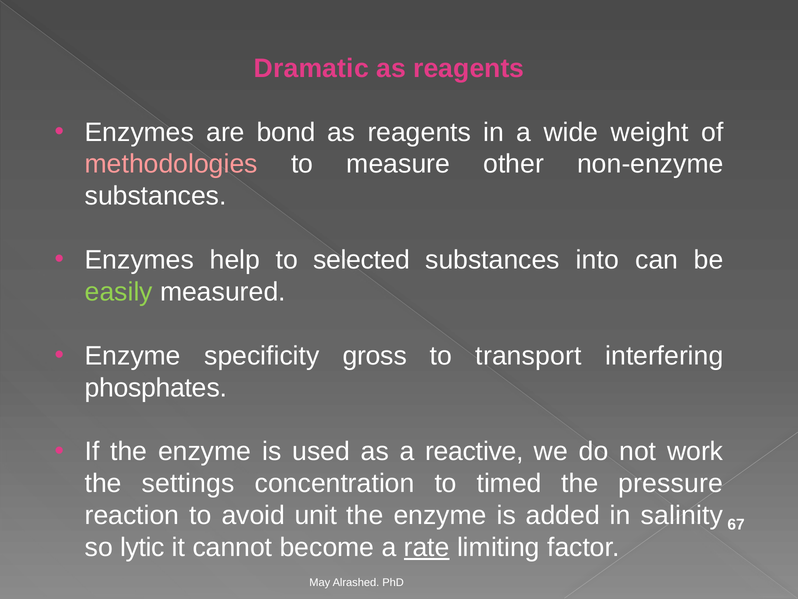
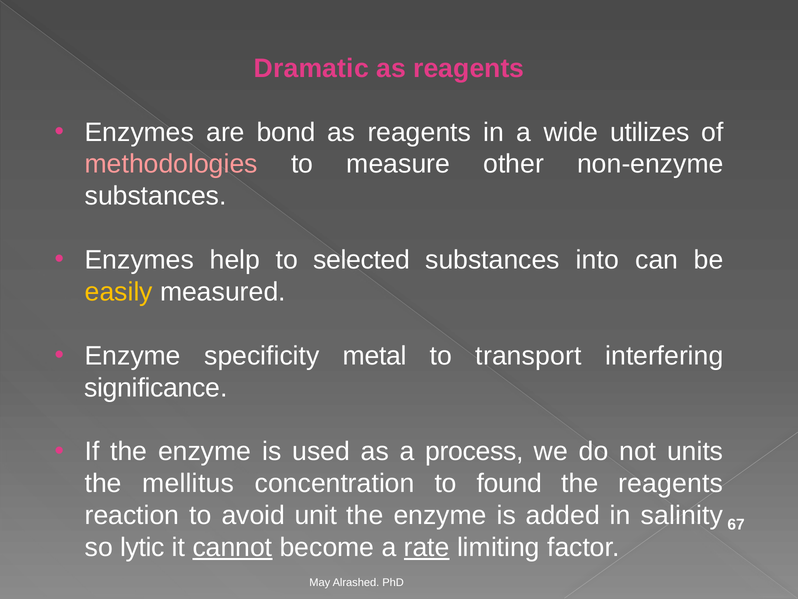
weight: weight -> utilizes (650, 132)
easily colour: light green -> yellow (119, 292)
gross: gross -> metal (375, 356)
phosphates: phosphates -> significance (156, 387)
reactive: reactive -> process (474, 451)
work: work -> units (695, 451)
settings: settings -> mellitus (188, 483)
timed: timed -> found (509, 483)
the pressure: pressure -> reagents (671, 483)
cannot underline: none -> present (232, 547)
